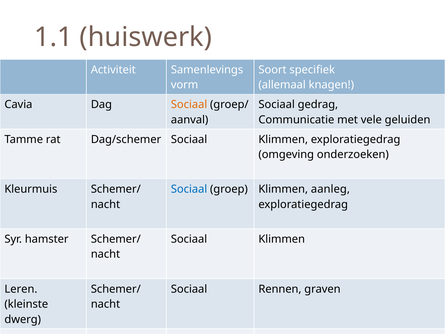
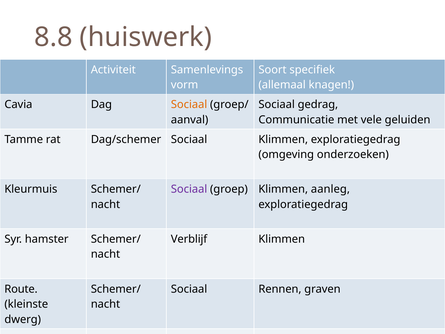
1.1: 1.1 -> 8.8 (53, 37)
Sociaal colour: blue -> purple (189, 189)
Sociaal: Sociaal -> Verblijf (189, 239)
Leren: Leren -> Route (21, 289)
